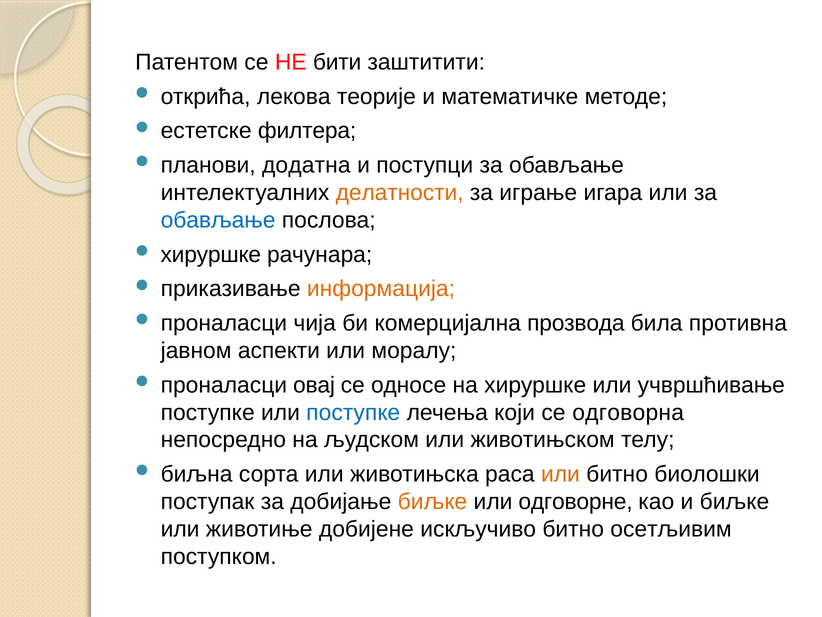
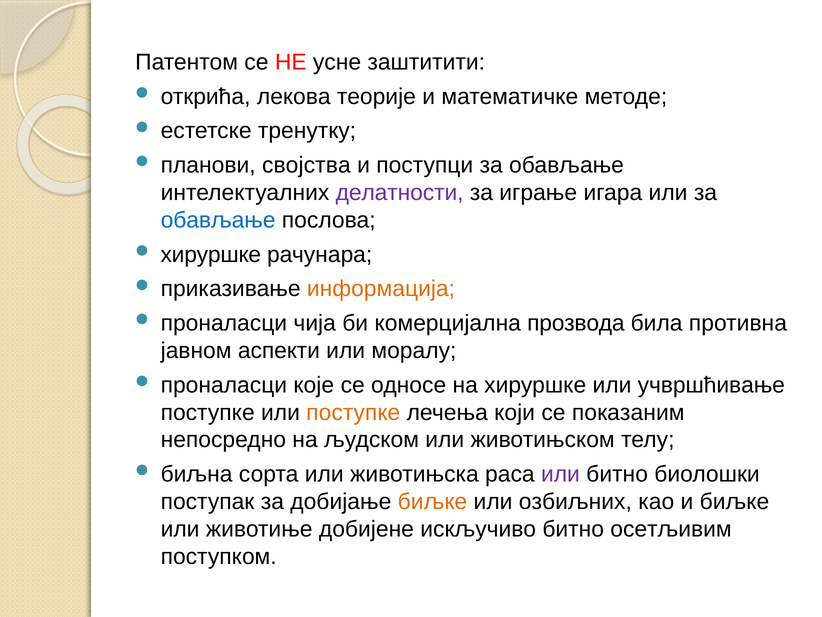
бити: бити -> усне (337, 62)
филтера: филтера -> тренутку (307, 131)
додатна: додатна -> својства (306, 165)
делатности colour: orange -> purple (400, 193)
овај: овај -> које (314, 385)
поступке colour: blue -> orange (353, 412)
одговорна: одговорна -> показаним (628, 412)
или colour: orange -> purple (560, 474)
одговорне: одговорне -> озбиљних (575, 501)
